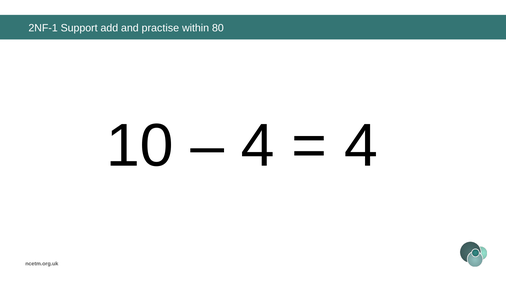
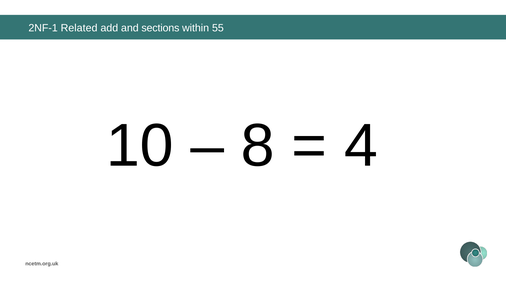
Support: Support -> Related (79, 28)
practise: practise -> sections (160, 28)
80: 80 -> 55 (218, 28)
4: 4 -> 8 (258, 146)
